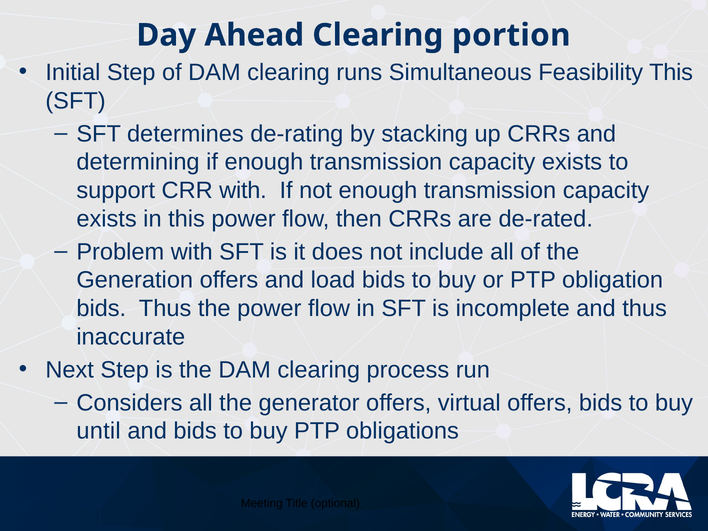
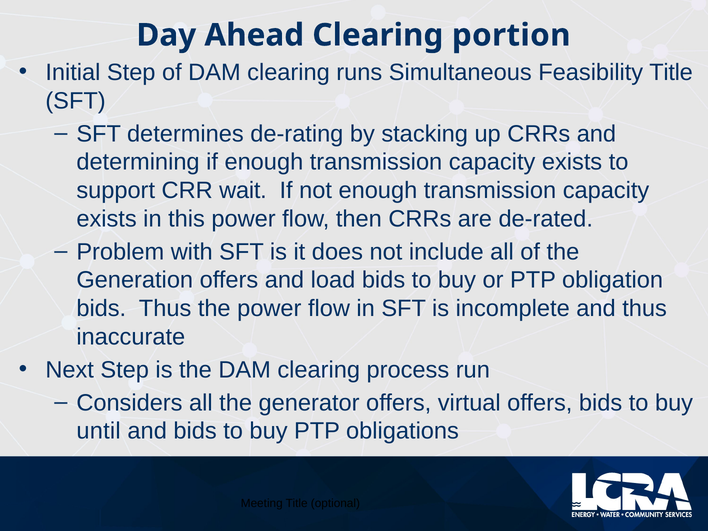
Feasibility This: This -> Title (671, 72)
CRR with: with -> wait (243, 190)
